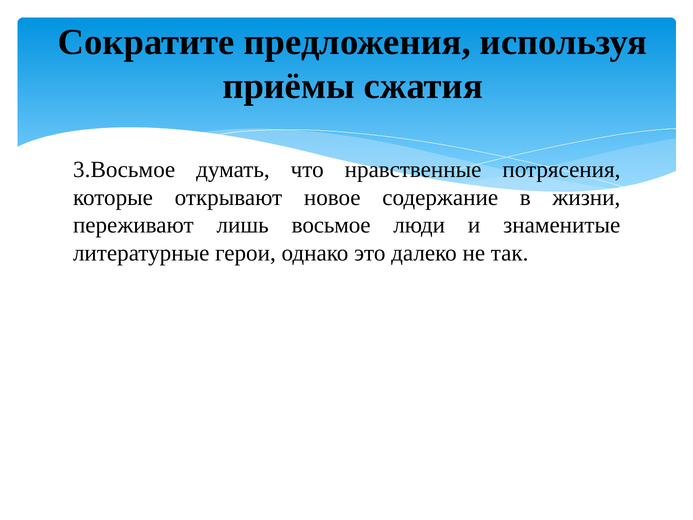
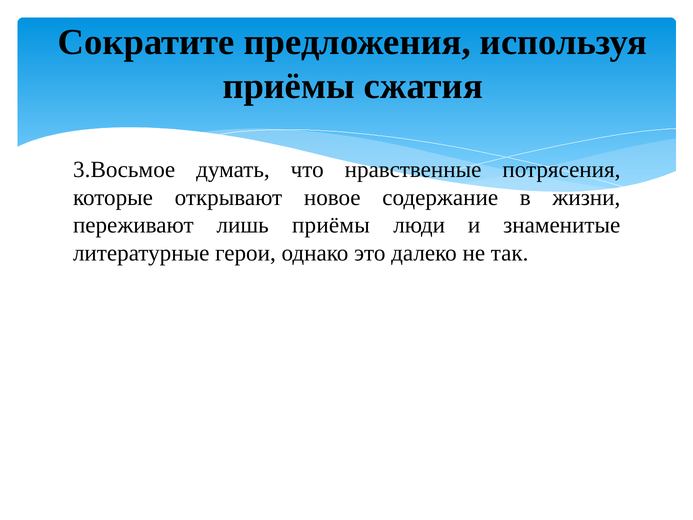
лишь восьмое: восьмое -> приёмы (331, 225)
